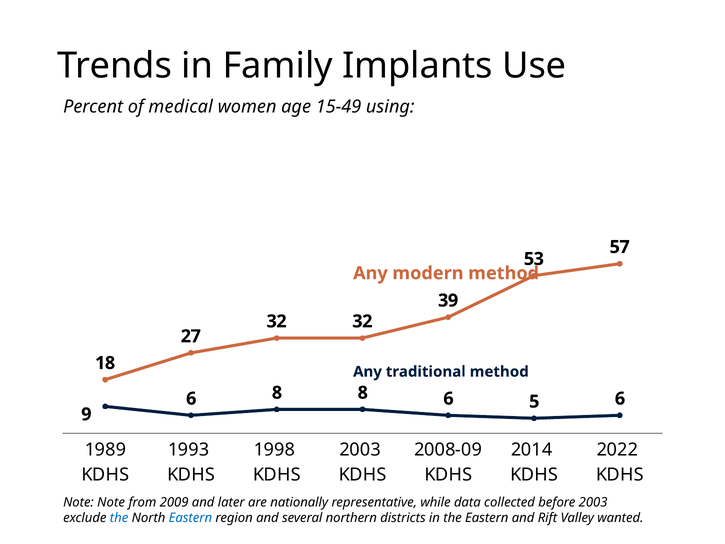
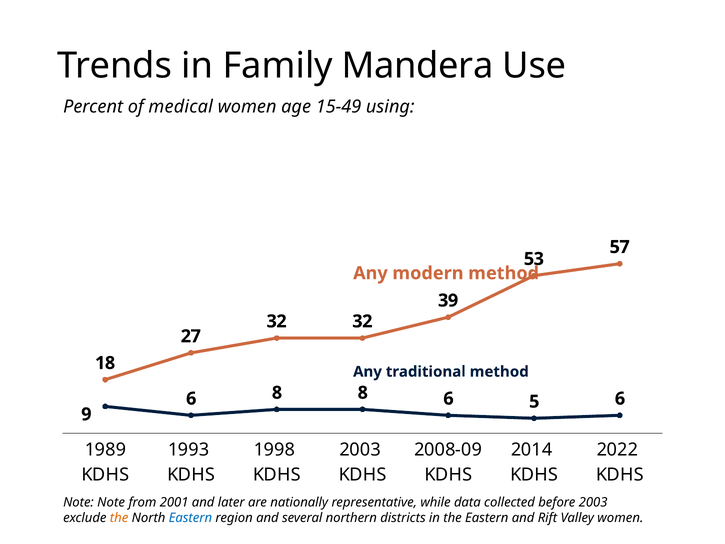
Implants: Implants -> Mandera (418, 66)
2009: 2009 -> 2001 (174, 502)
the colour: blue -> orange (119, 518)
Valley wanted: wanted -> women (620, 518)
